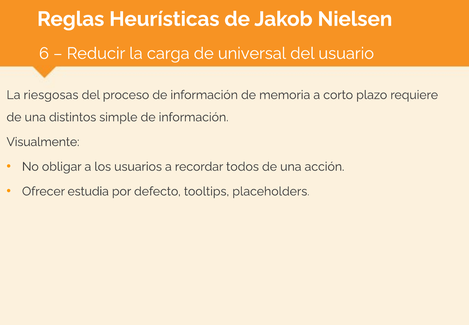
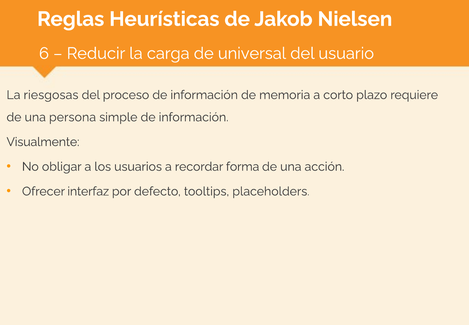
distintos: distintos -> persona (73, 117)
todos: todos -> forma (243, 167)
estudia: estudia -> interfaz (88, 191)
